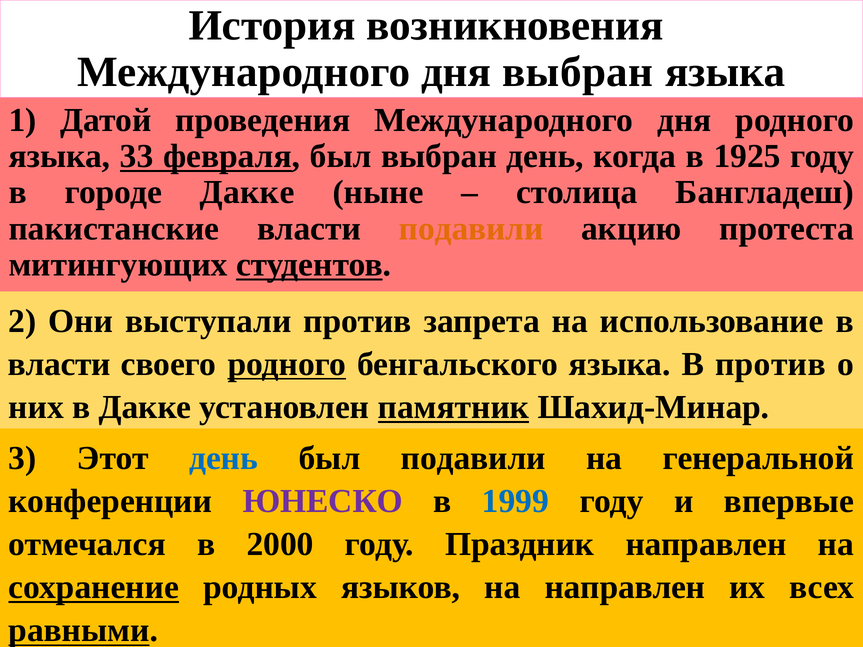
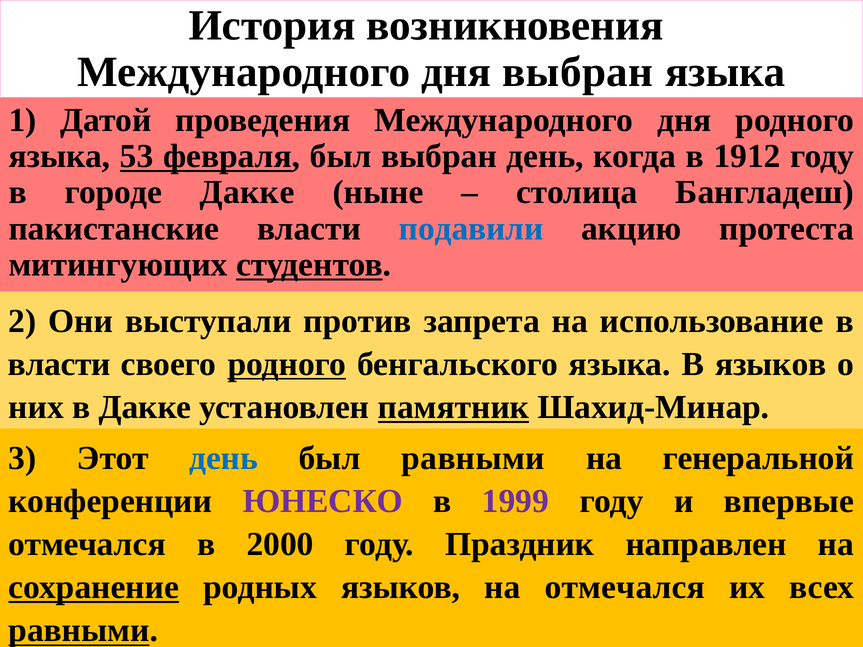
33: 33 -> 53 (137, 156)
1925: 1925 -> 1912 (747, 156)
подавили colour: orange -> blue (471, 229)
В против: против -> языков (771, 364)
был подавили: подавили -> равными (473, 458)
1999 colour: blue -> purple (515, 501)
на направлен: направлен -> отмечался (625, 588)
